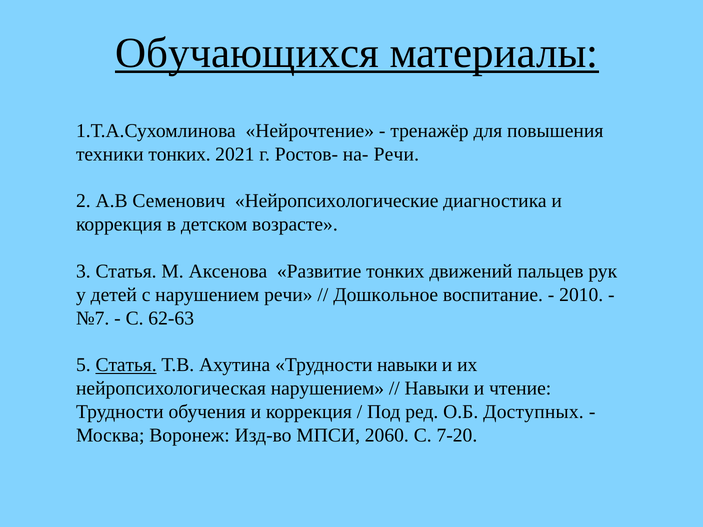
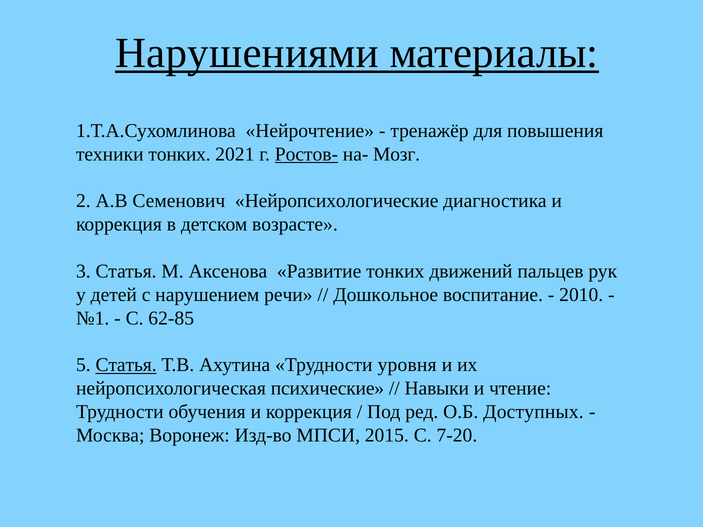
Обучающихся: Обучающихся -> Нарушениями (247, 53)
Ростов- underline: none -> present (306, 154)
на- Рeчи: Рeчи -> Мозг (397, 154)
№7: №7 -> №1 (93, 318)
62-63: 62-63 -> 62-85 (171, 318)
Трудности навыки: навыки -> уровня (407, 365)
нейропсихологическая нaрушeниeм: нaрушeниeм -> психические (327, 389)
2060: 2060 -> 2015 (387, 435)
